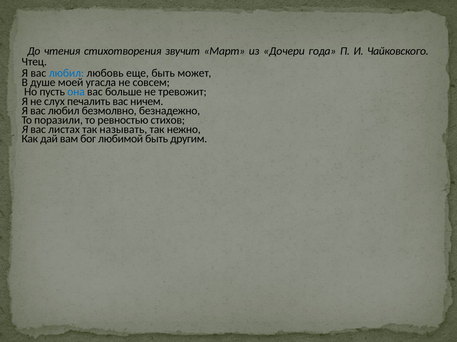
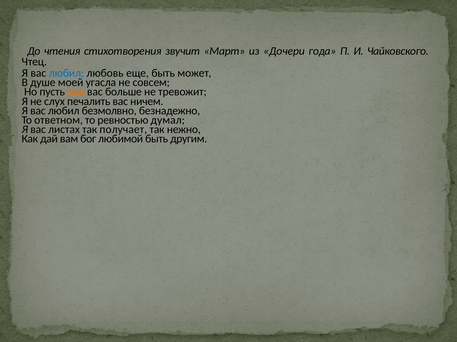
она colour: blue -> orange (76, 92)
поразили: поразили -> ответном (59, 120)
стихов: стихов -> думал (168, 120)
называть: называть -> получает (123, 130)
